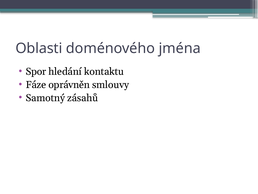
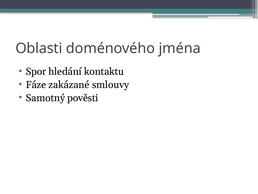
oprávněn: oprávněn -> zakázané (69, 85)
zásahů: zásahů -> pověsti (83, 98)
